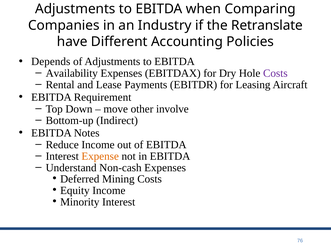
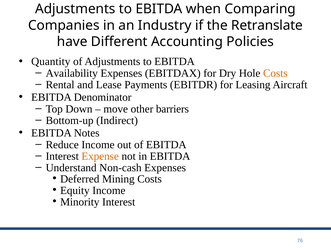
Depends: Depends -> Quantity (51, 62)
Costs colour: purple -> orange (275, 73)
Requirement: Requirement -> Denominator (103, 97)
involve: involve -> barriers (172, 109)
